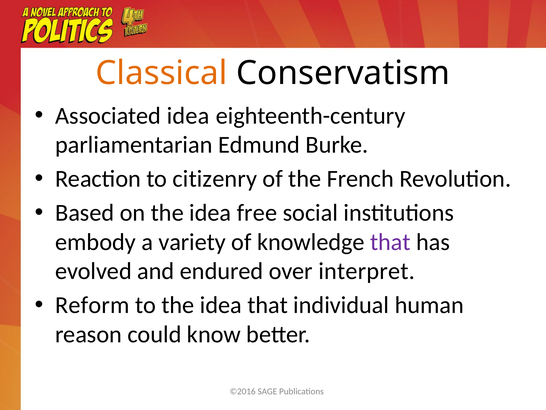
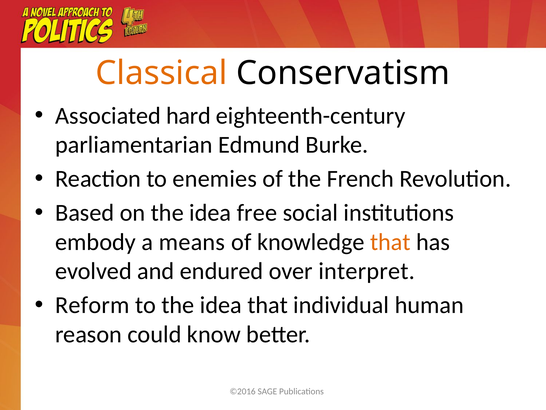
Associated idea: idea -> hard (188, 116)
citizenry: citizenry -> enemies (215, 179)
variety: variety -> means (192, 242)
that colour: purple -> orange (390, 242)
